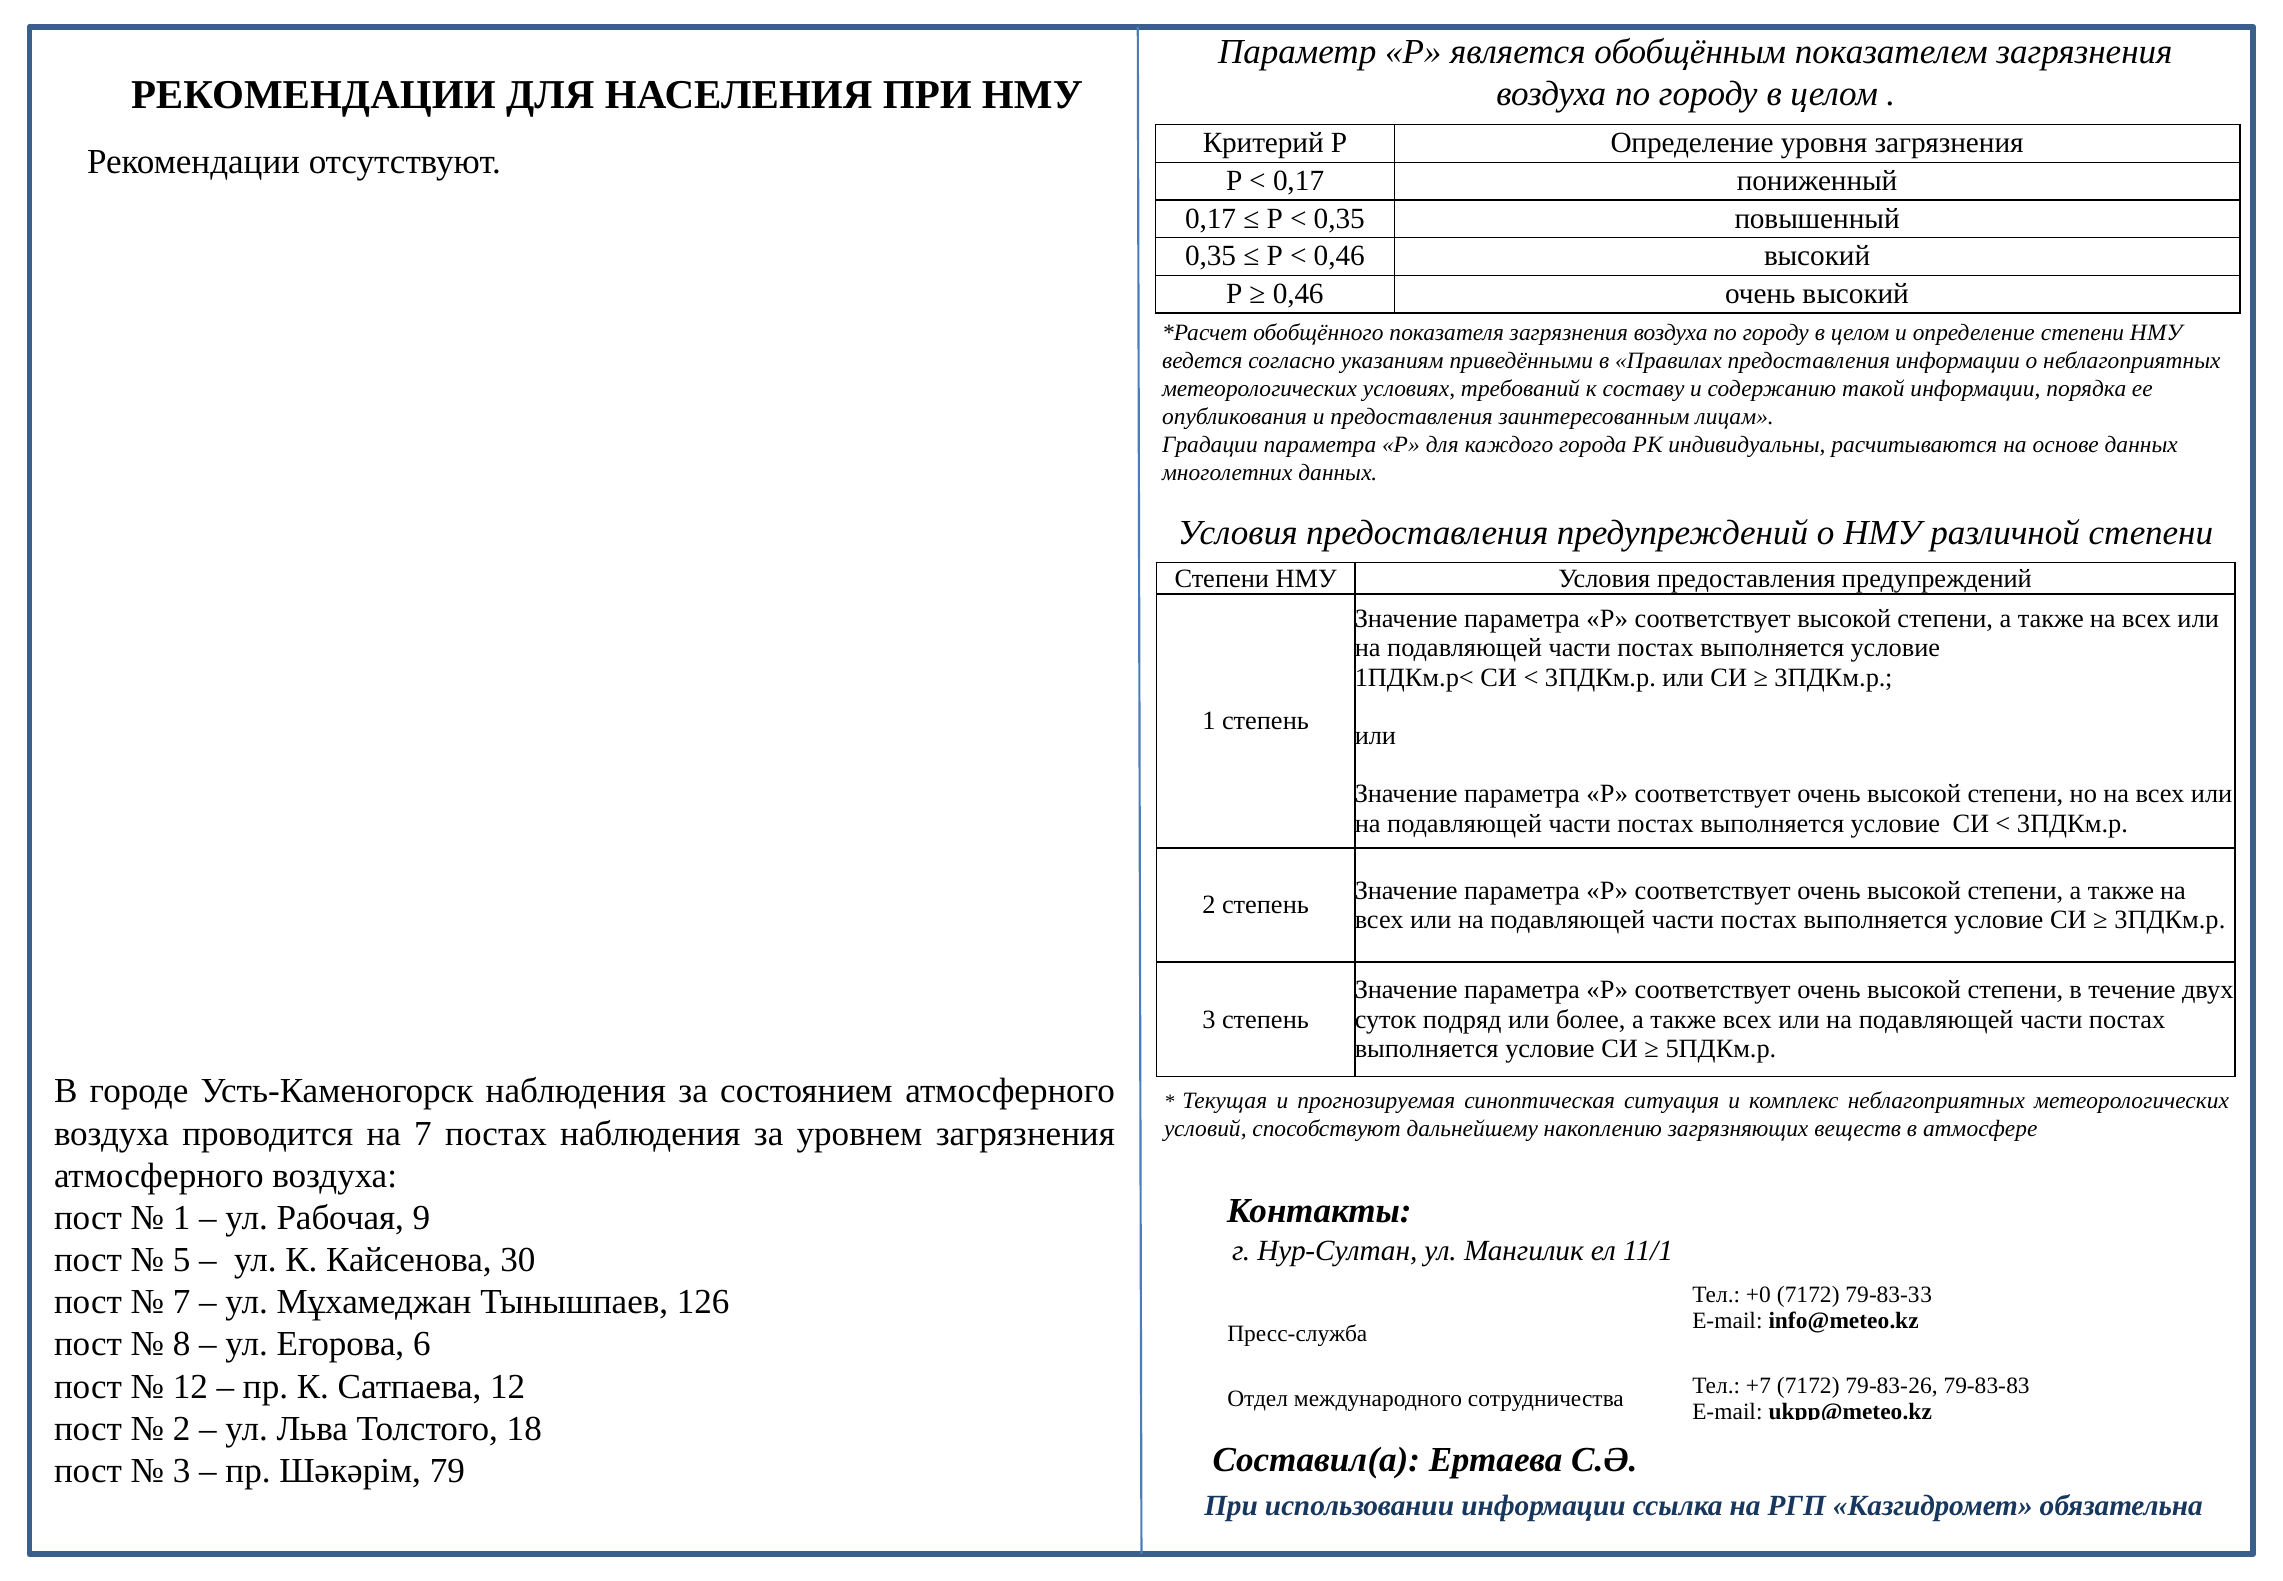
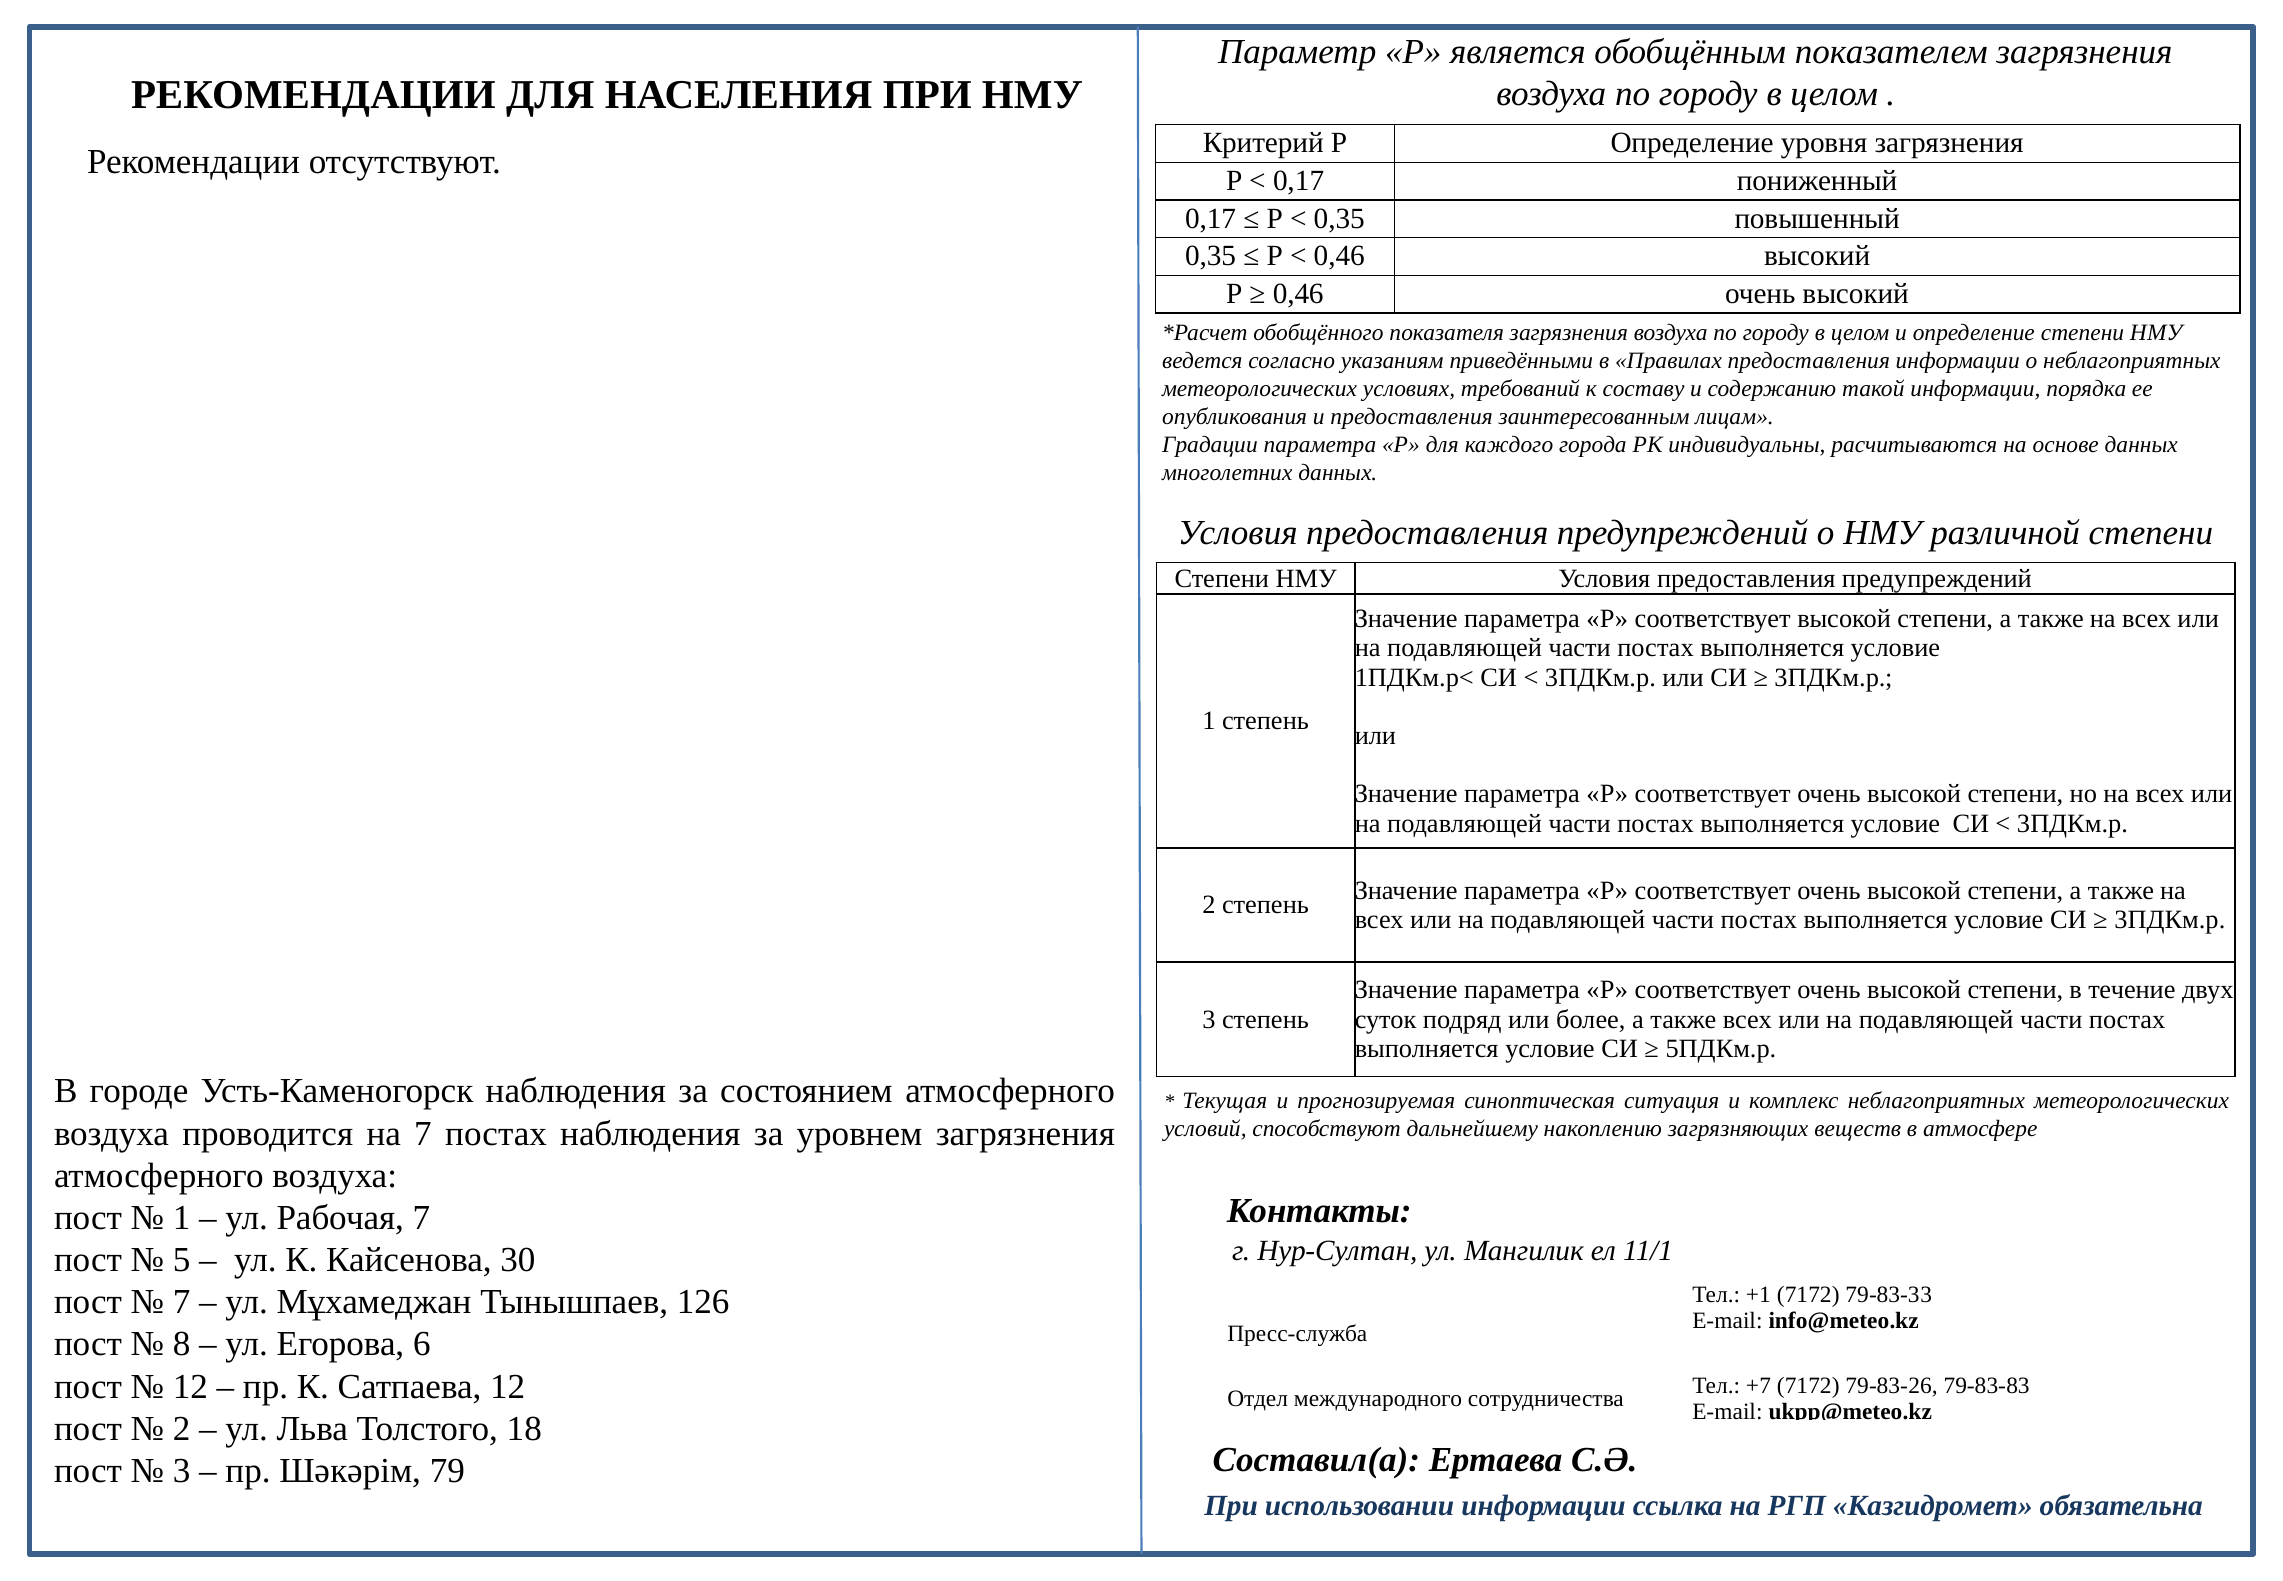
Рабочая 9: 9 -> 7 (422, 1217)
+0: +0 -> +1 (1758, 1294)
